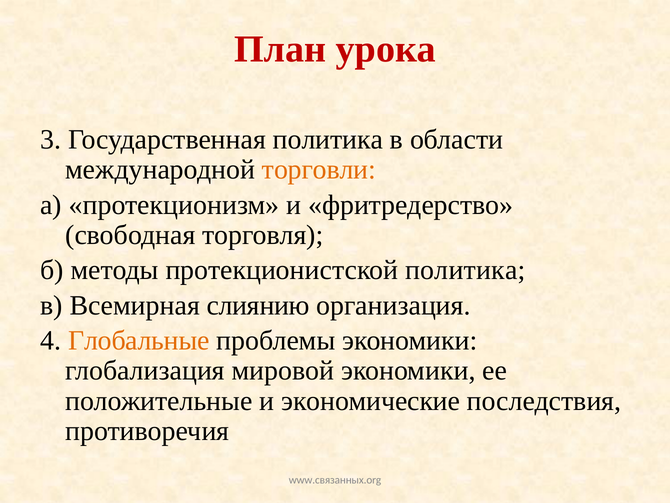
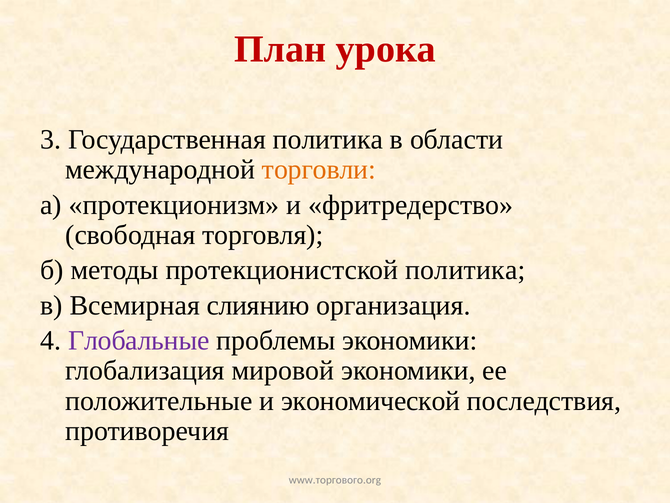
Глобальные colour: orange -> purple (139, 340)
экономические: экономические -> экономической (371, 401)
www.связанных.org: www.связанных.org -> www.торгового.org (335, 480)
